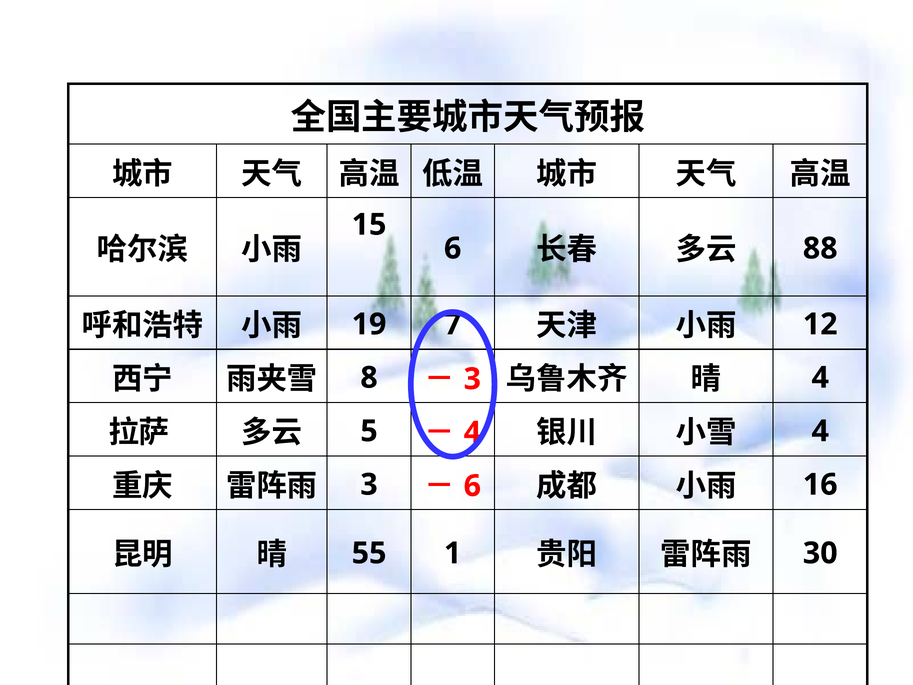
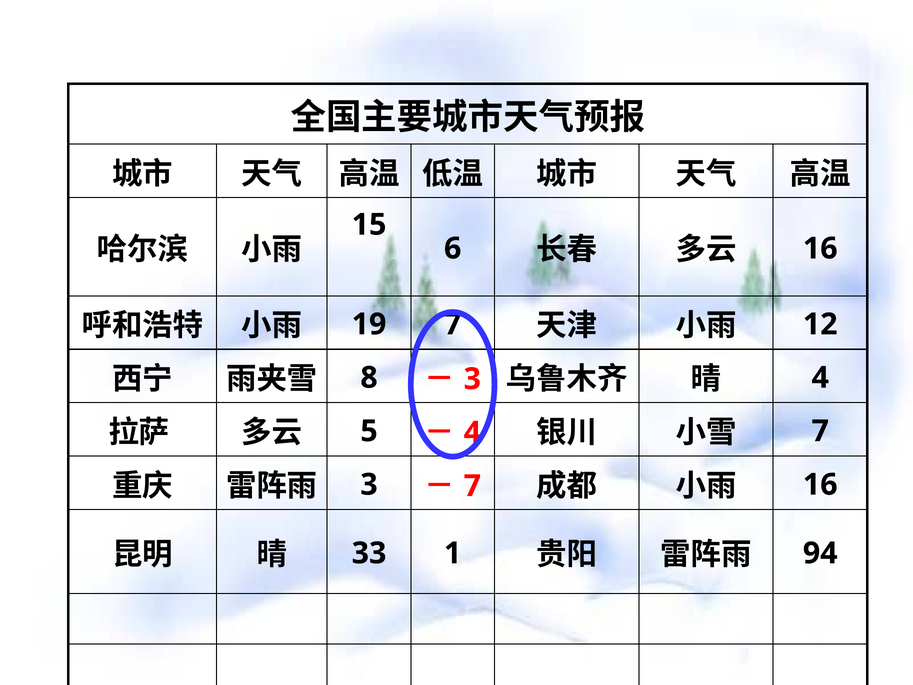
88: 88 -> 16 (820, 248)
4: 4 -> 7 (820, 431)
6: 6 -> 7 (472, 486)
55: 55 -> 33 (369, 553)
30: 30 -> 94 (820, 553)
